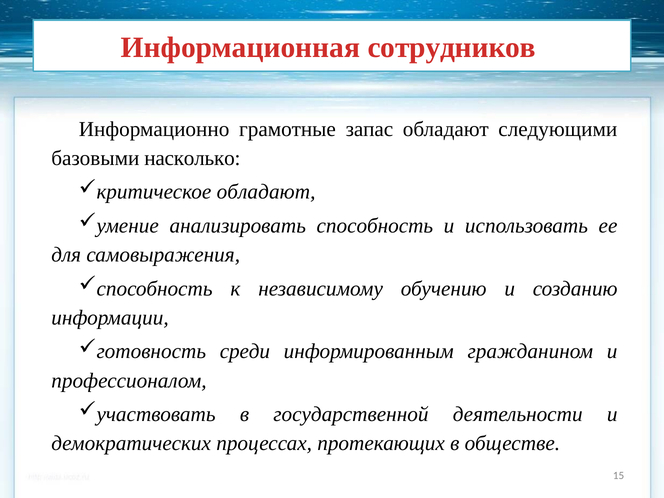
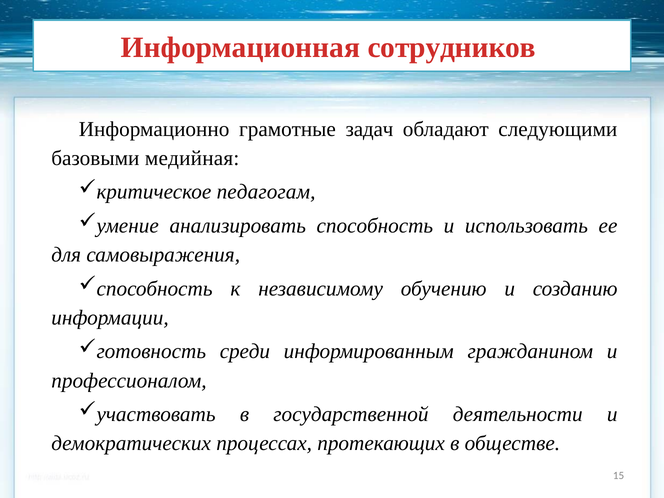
запас: запас -> задач (369, 129)
насколько: насколько -> медийная (192, 158)
обладают: обладают -> педагогам (266, 192)
